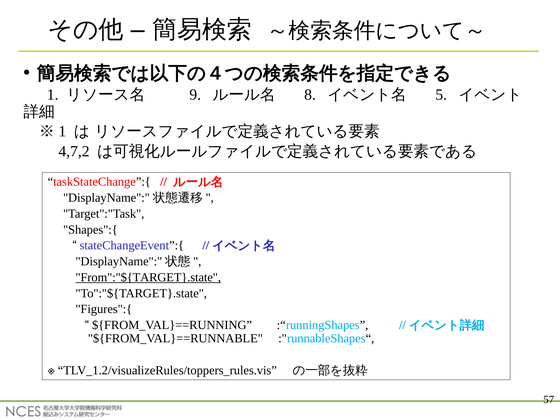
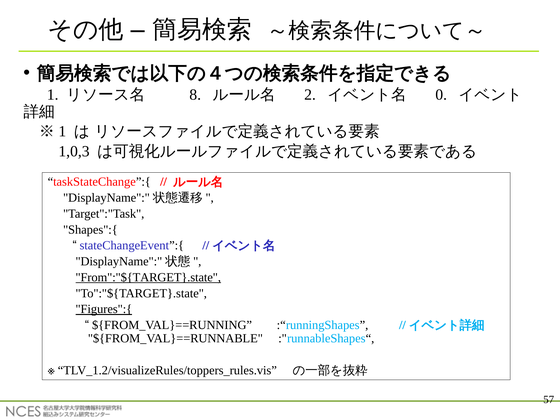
9: 9 -> 8 (195, 95)
8: 8 -> 2 (310, 95)
5: 5 -> 0 (441, 95)
4,7,2: 4,7,2 -> 1,0,3 (74, 151)
Figures":{ underline: none -> present (104, 309)
